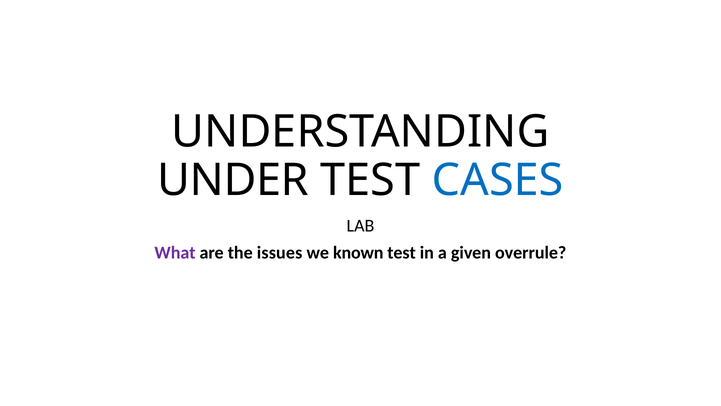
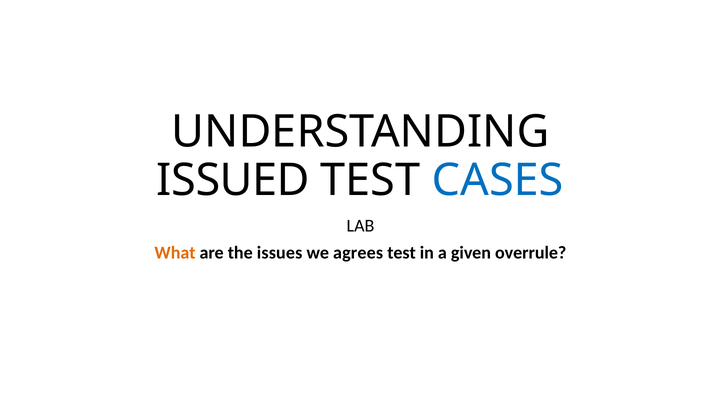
UNDER: UNDER -> ISSUED (233, 180)
What colour: purple -> orange (175, 252)
known: known -> agrees (358, 252)
